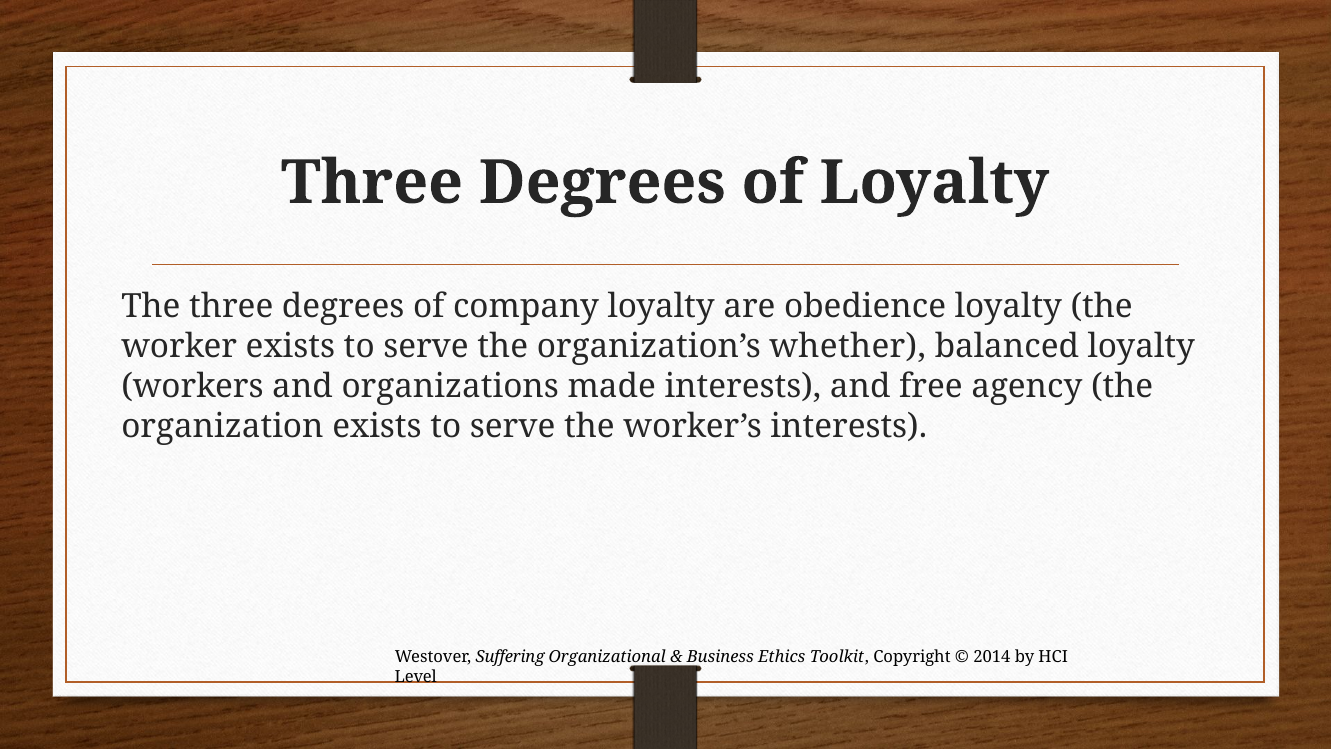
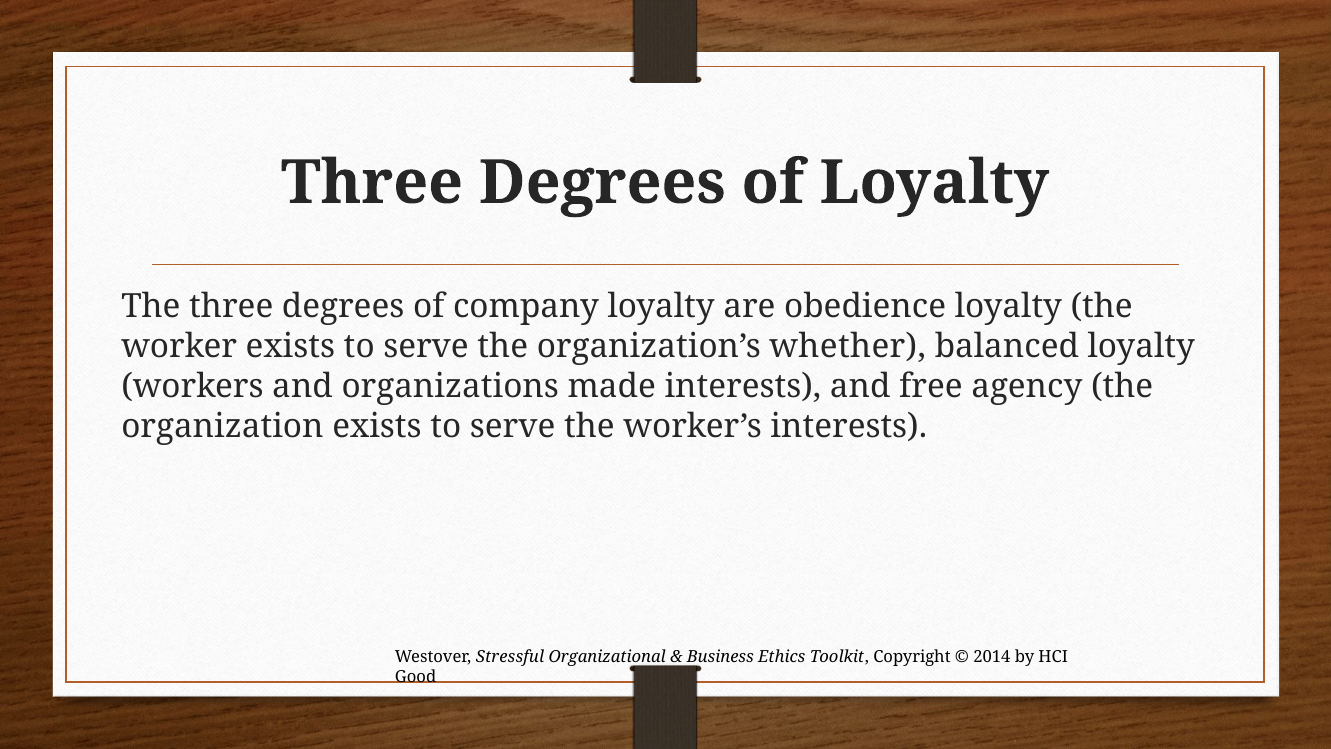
Suffering: Suffering -> Stressful (510, 657)
Level: Level -> Good (416, 677)
